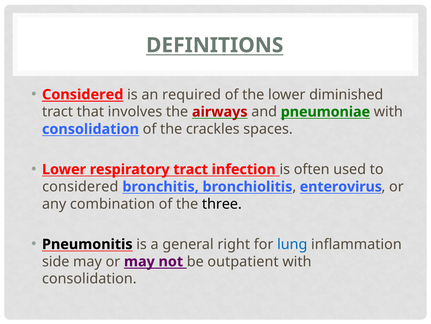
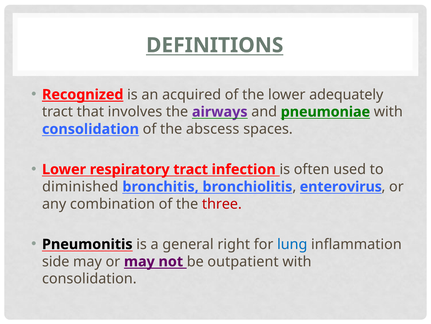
Considered: Considered -> Recognized (83, 94)
required: required -> acquired (192, 94)
diminished: diminished -> adequately (346, 94)
airways colour: red -> purple (220, 112)
crackles: crackles -> abscess (213, 129)
considered: considered -> diminished (80, 186)
three colour: black -> red (222, 204)
